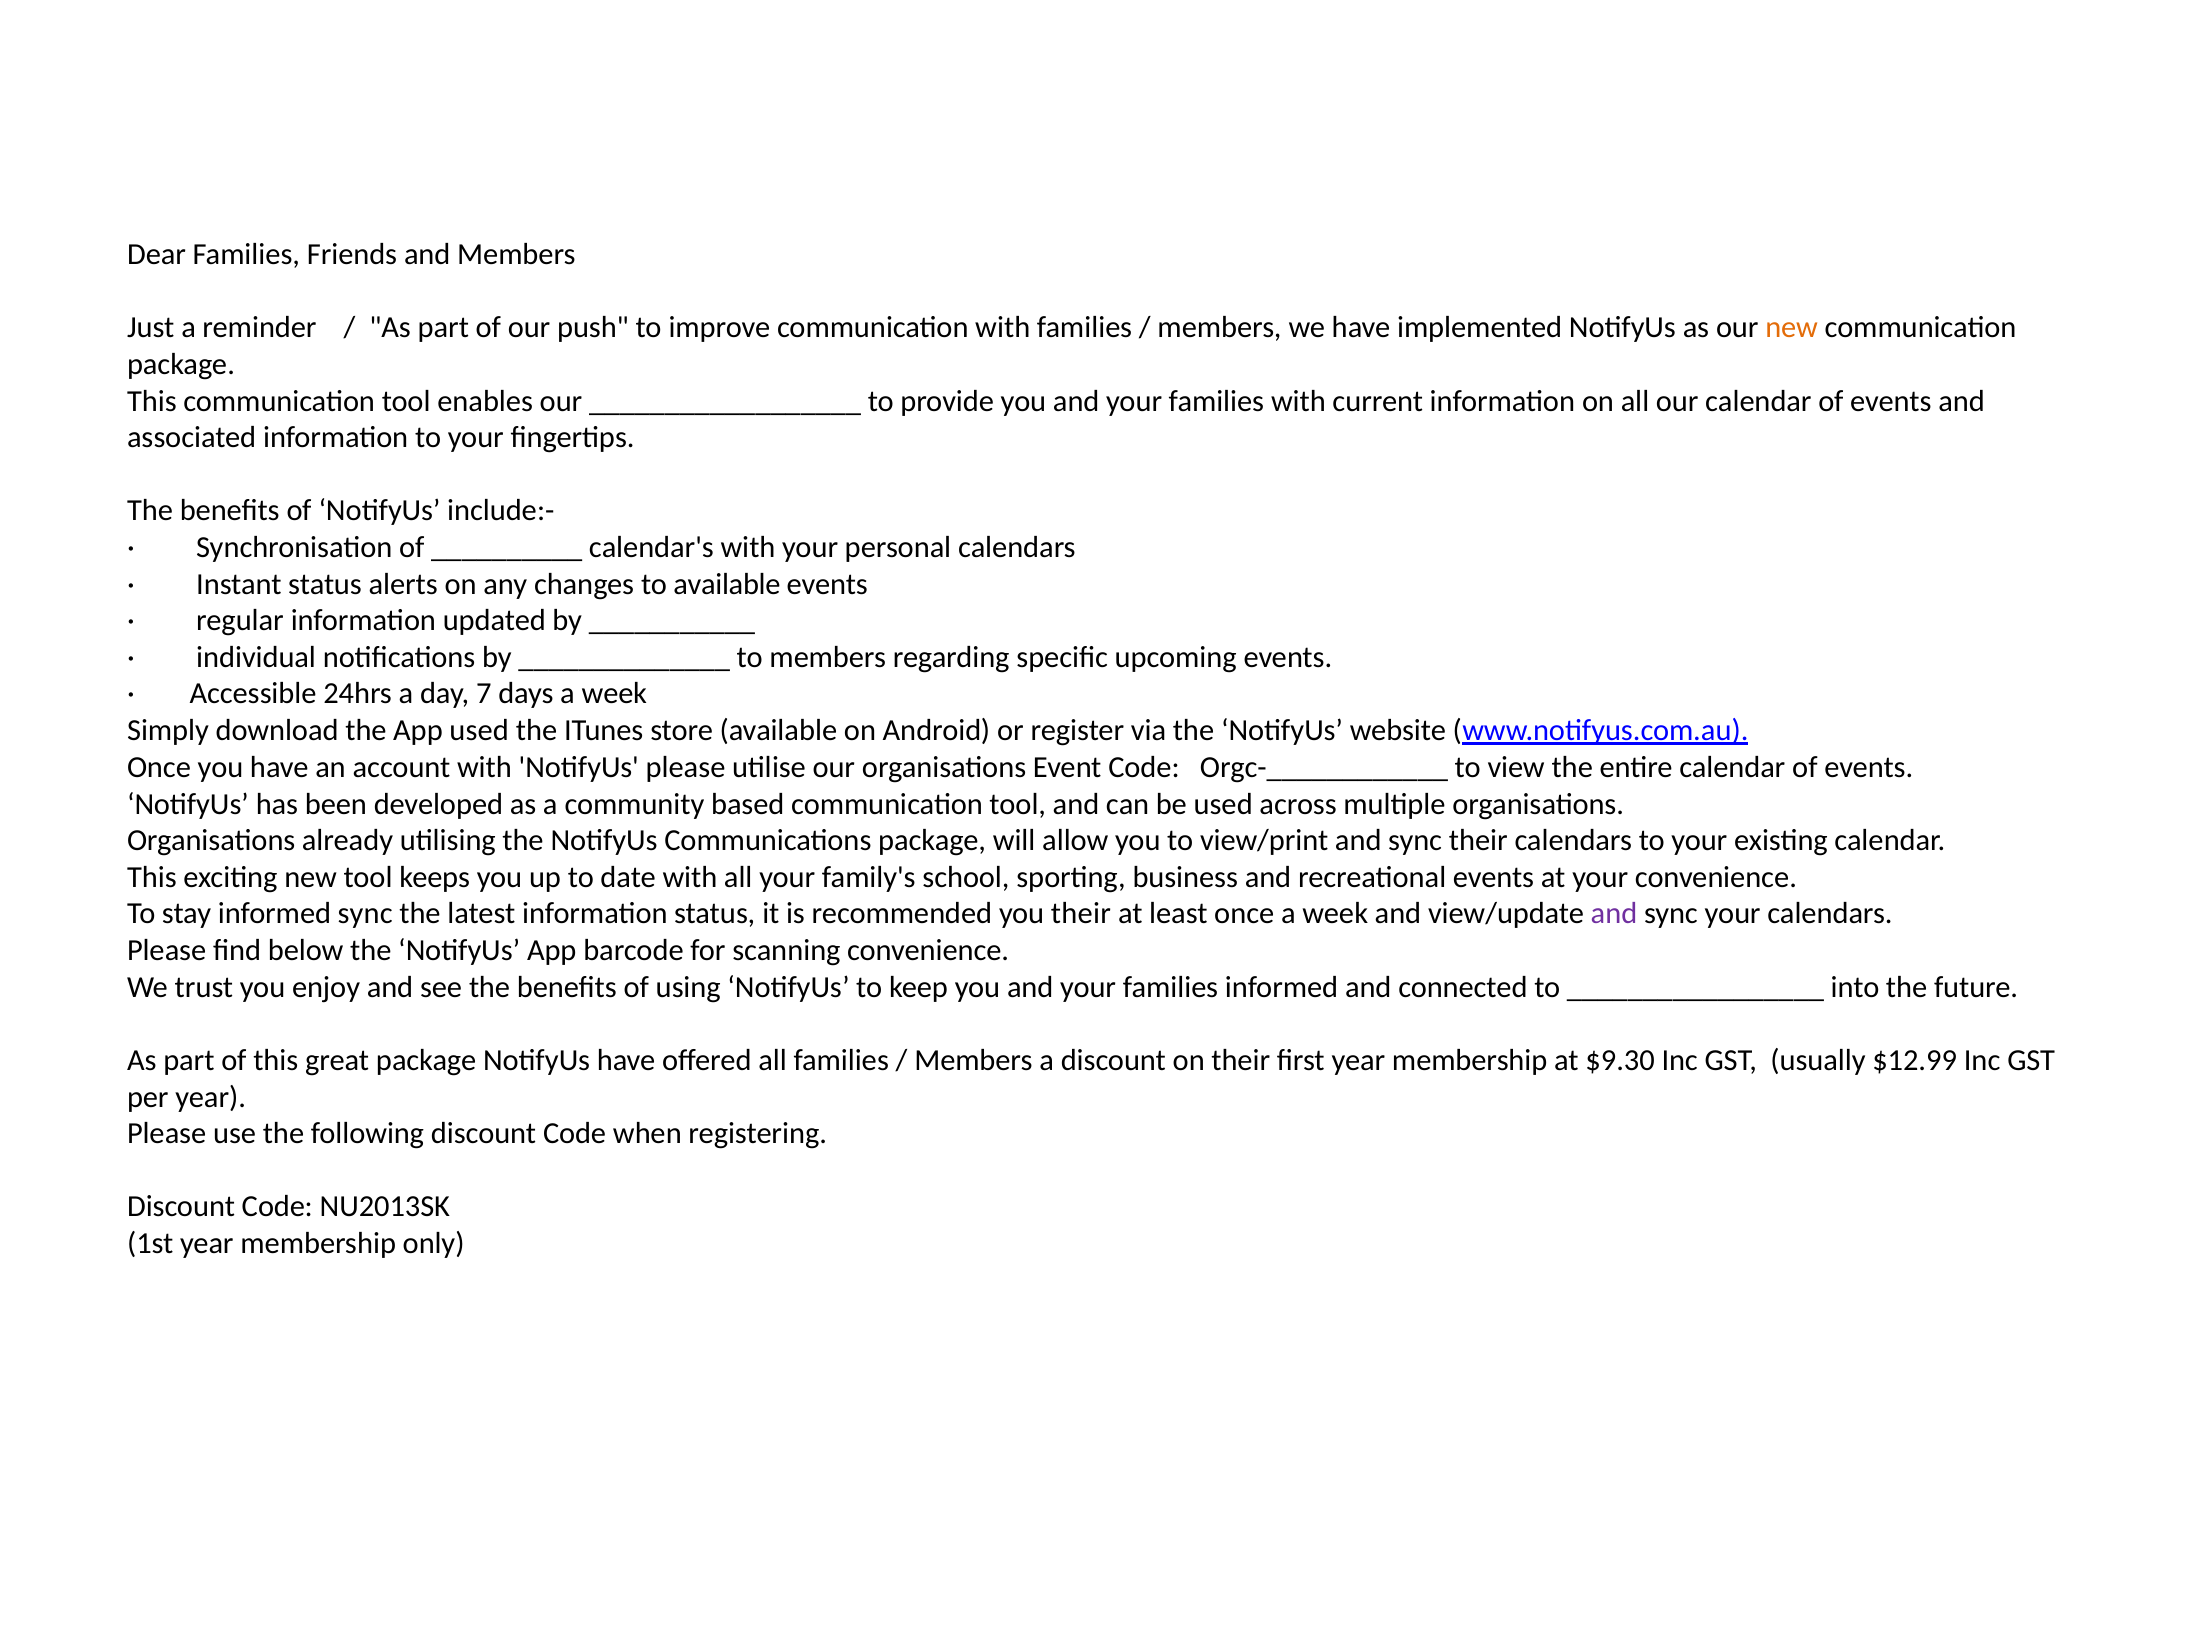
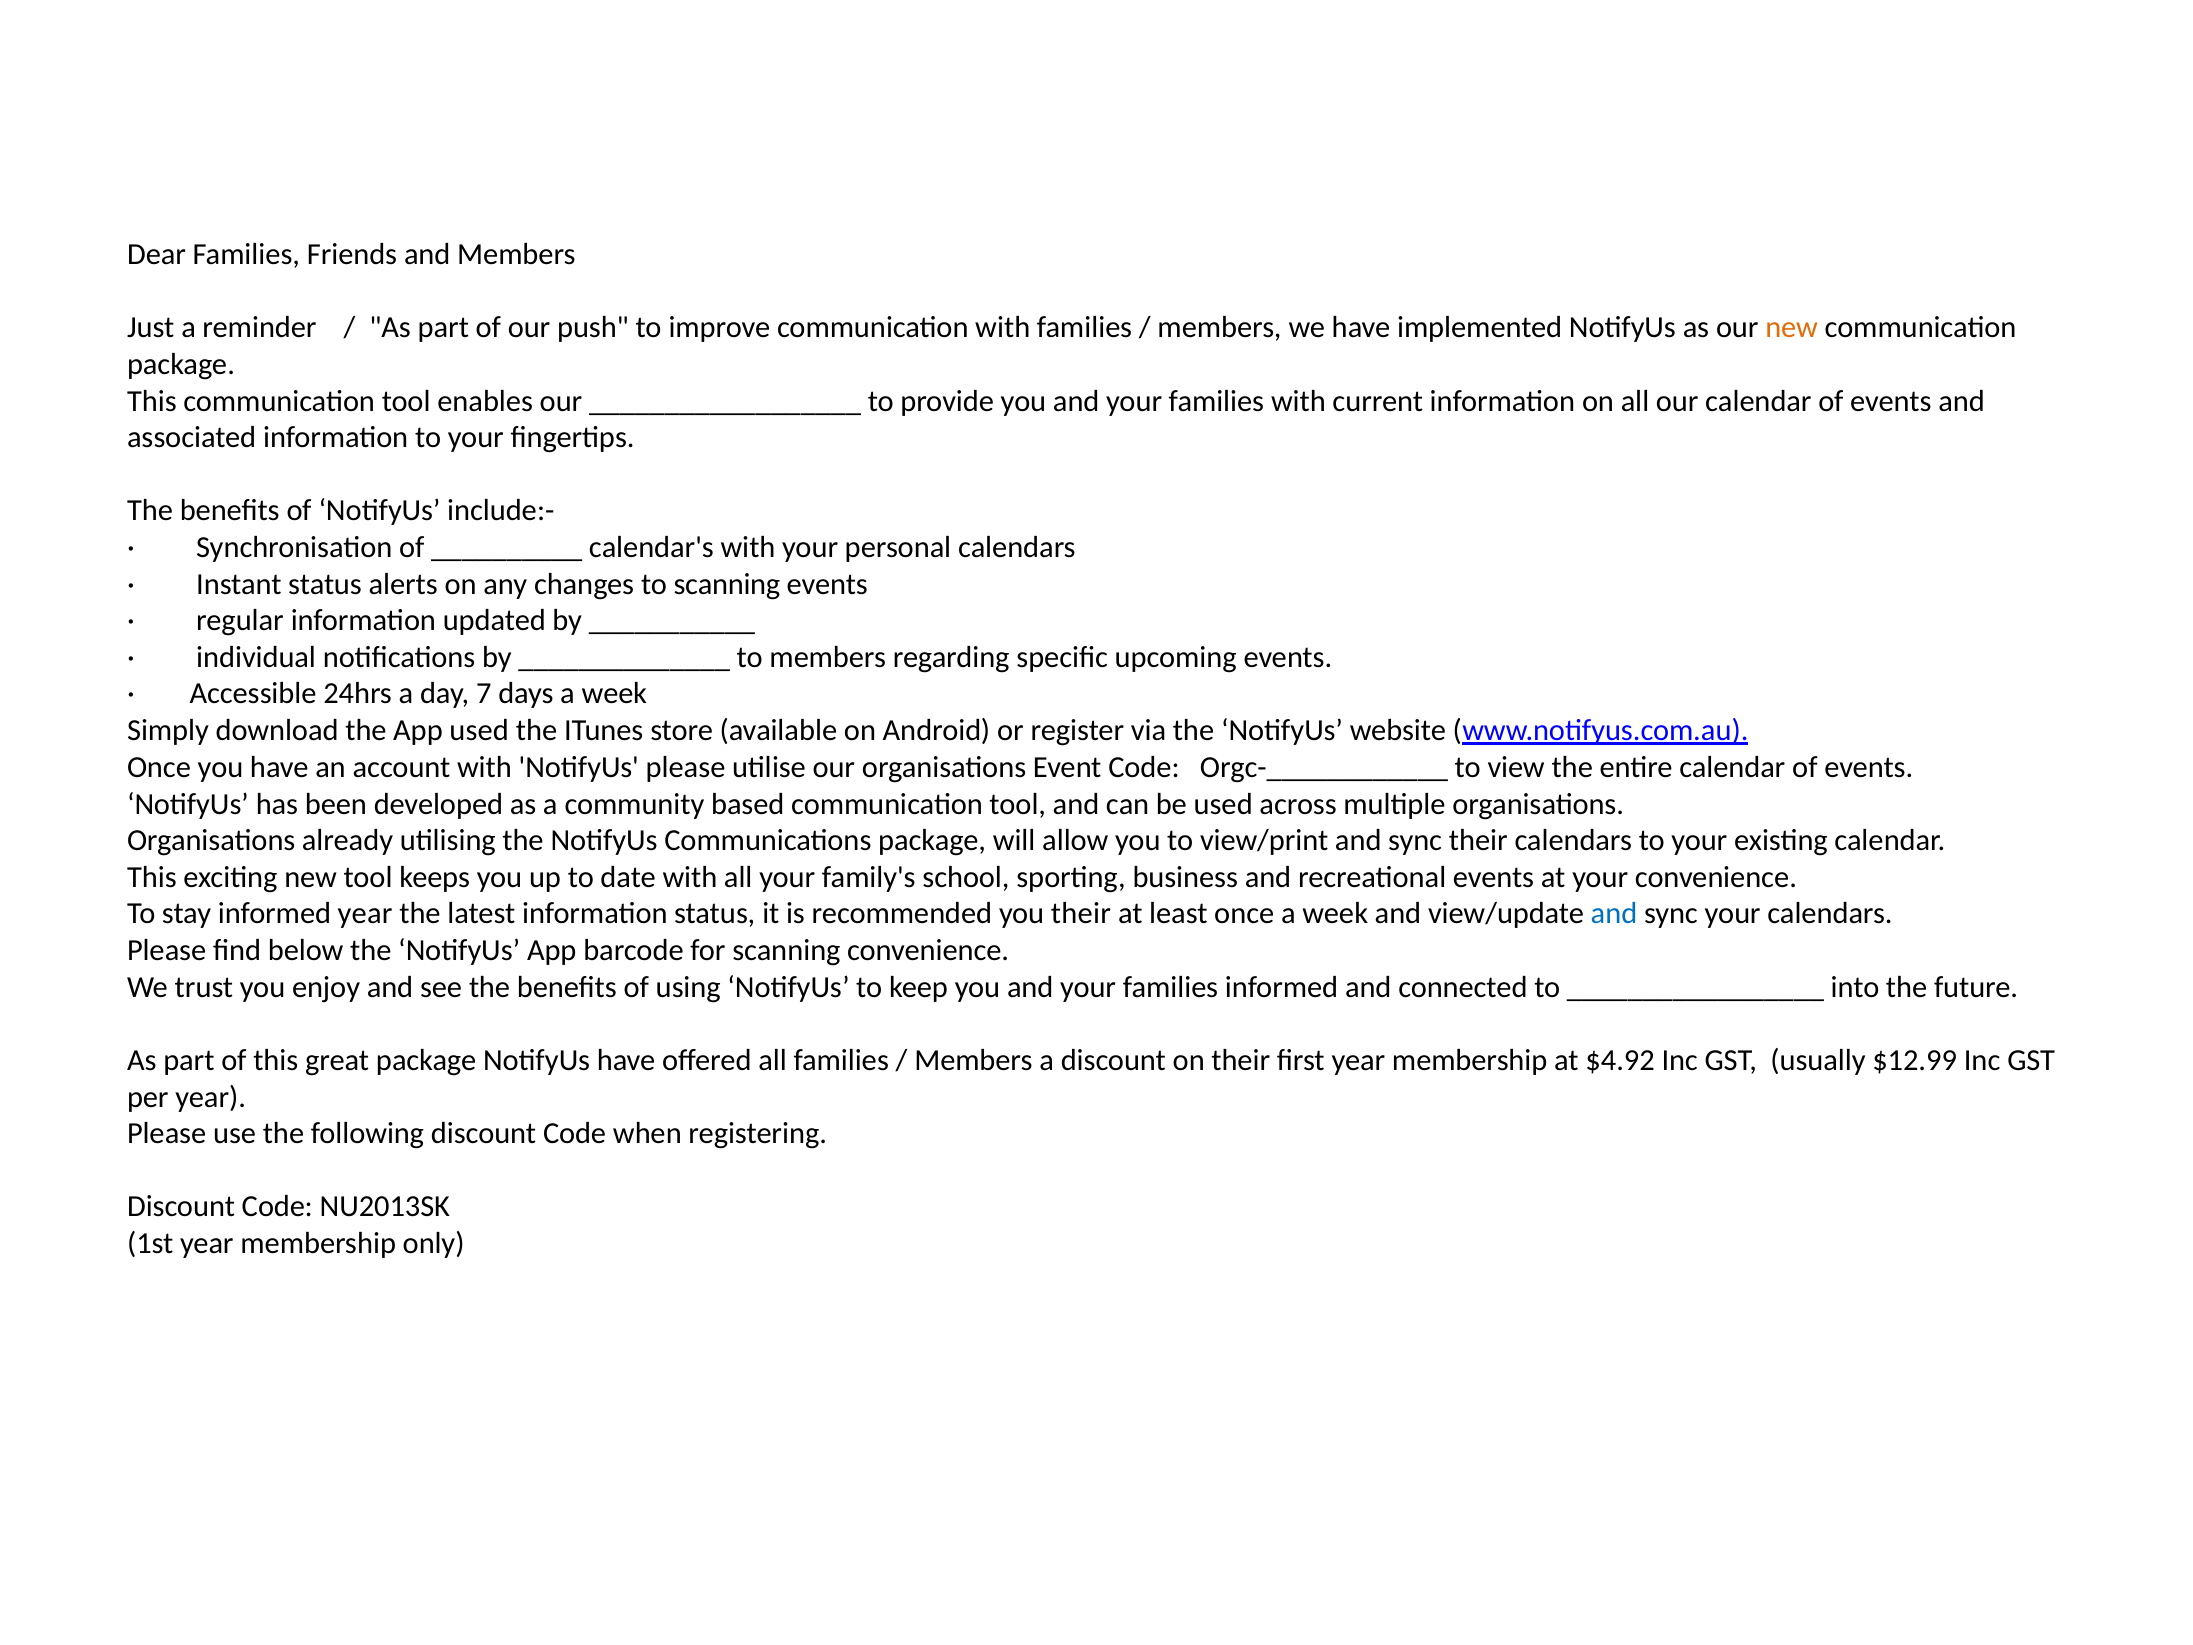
to available: available -> scanning (727, 584)
informed sync: sync -> year (365, 914)
and colour: purple -> blue (1614, 914)
$9.30: $9.30 -> $4.92 (1620, 1060)
